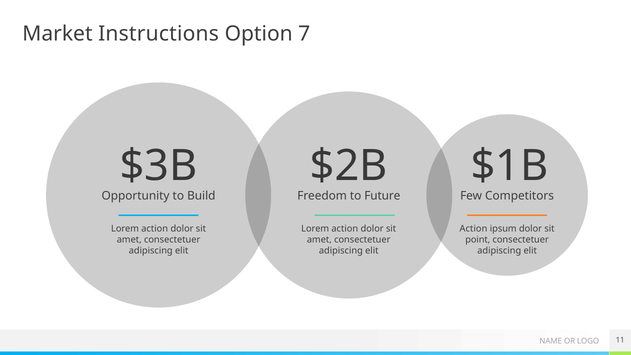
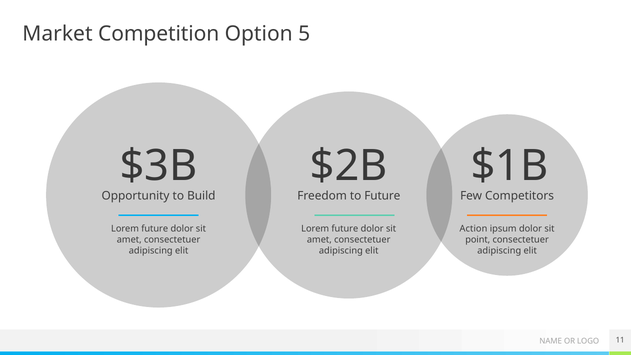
Instructions: Instructions -> Competition (159, 34)
7: 7 -> 5 (304, 34)
action: action -> future (155, 228)
action: action -> future (345, 228)
